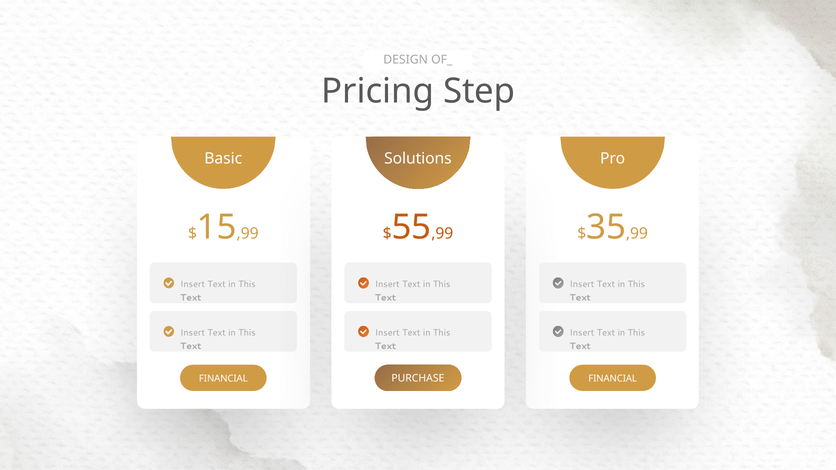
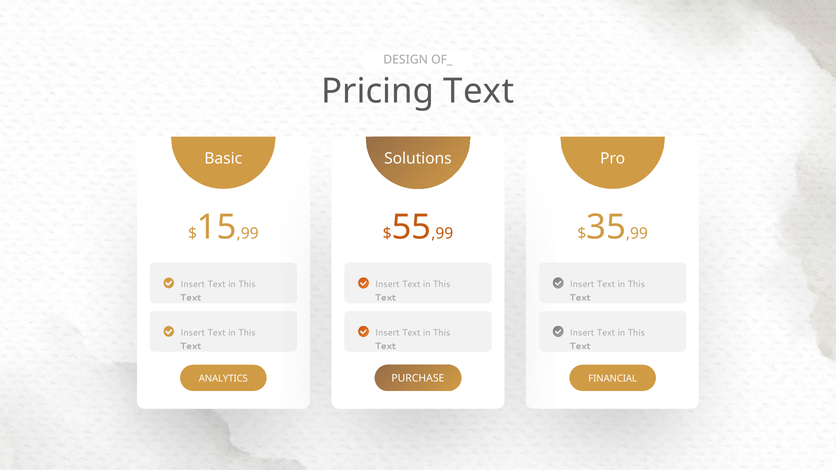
Pricing Step: Step -> Text (479, 91)
FINANCIAL: FINANCIAL -> ANALYTICS (223, 379)
